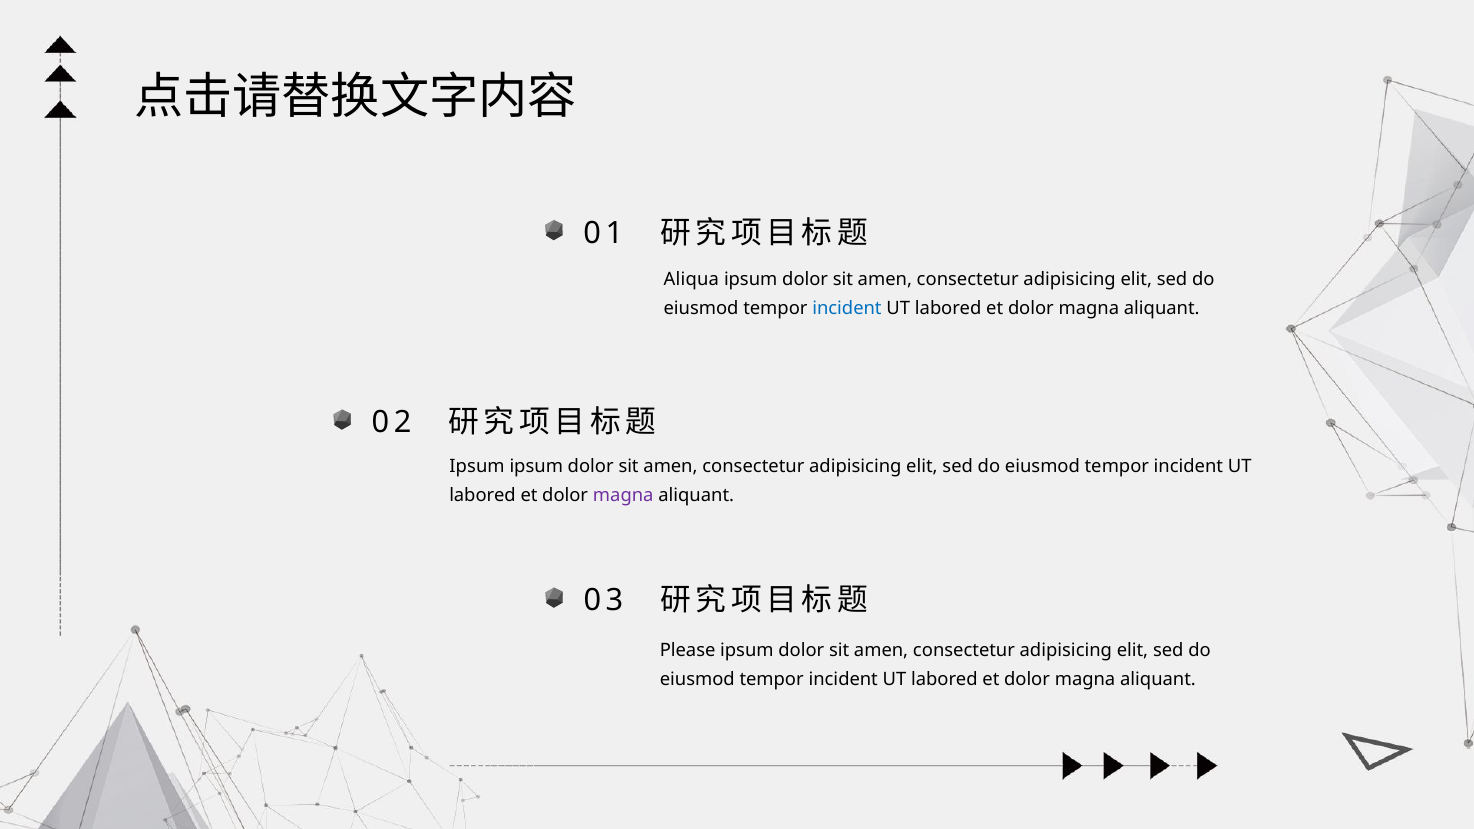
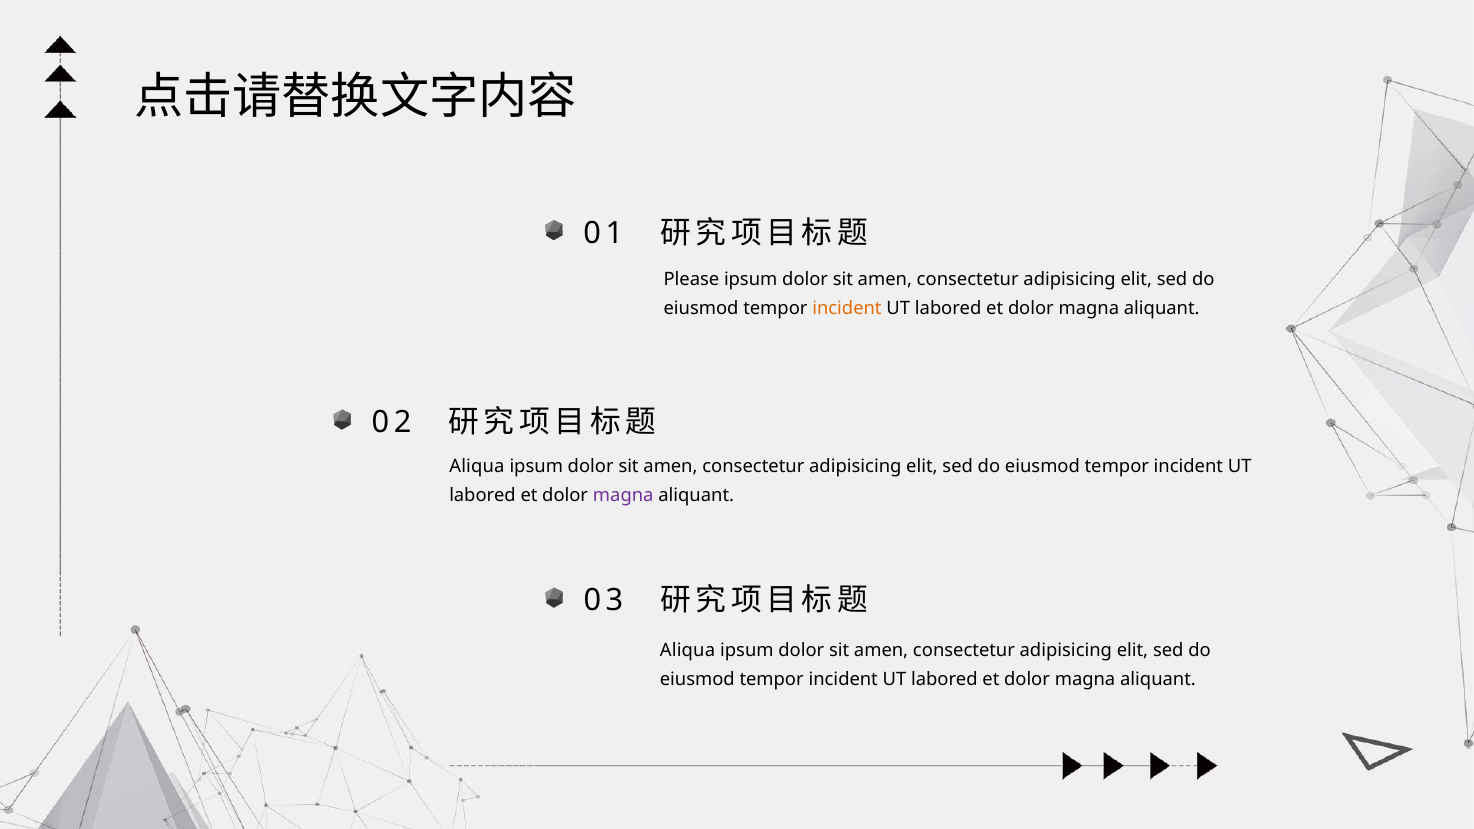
Aliqua: Aliqua -> Please (691, 280)
incident colour: blue -> orange (847, 309)
Ipsum: Ipsum -> Aliqua (477, 467)
Please: Please -> Aliqua (688, 651)
